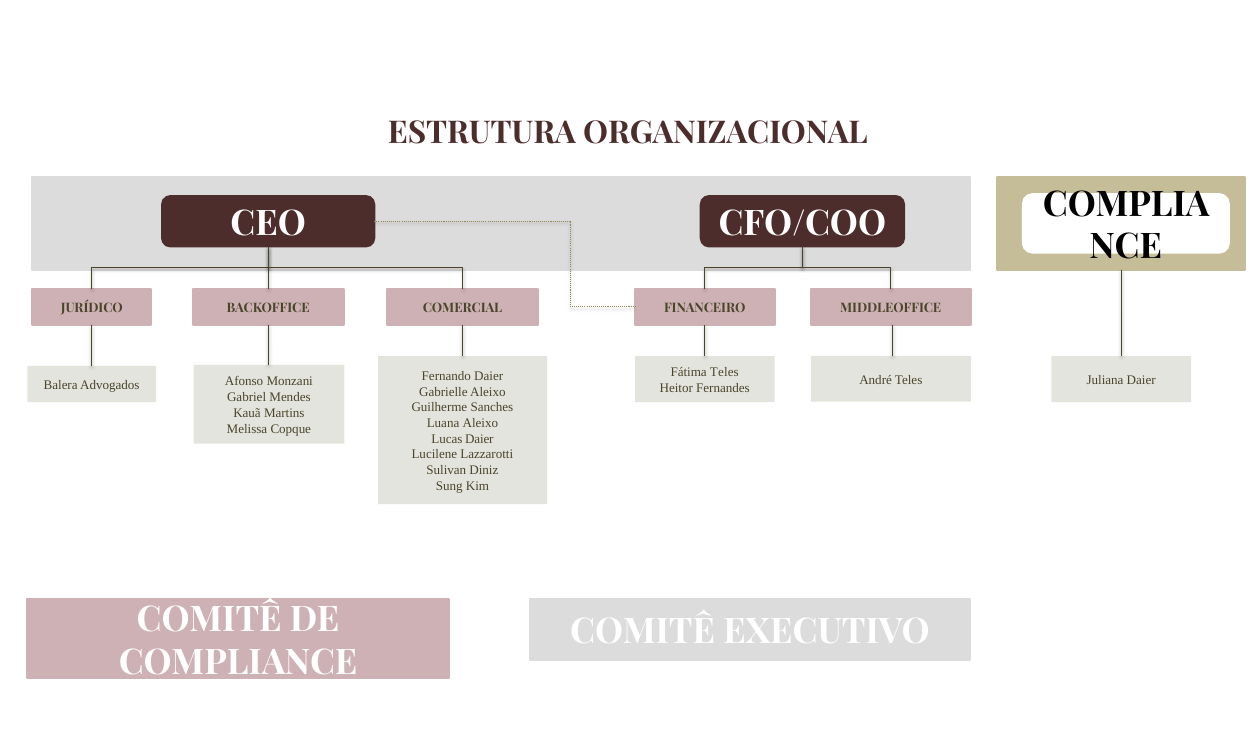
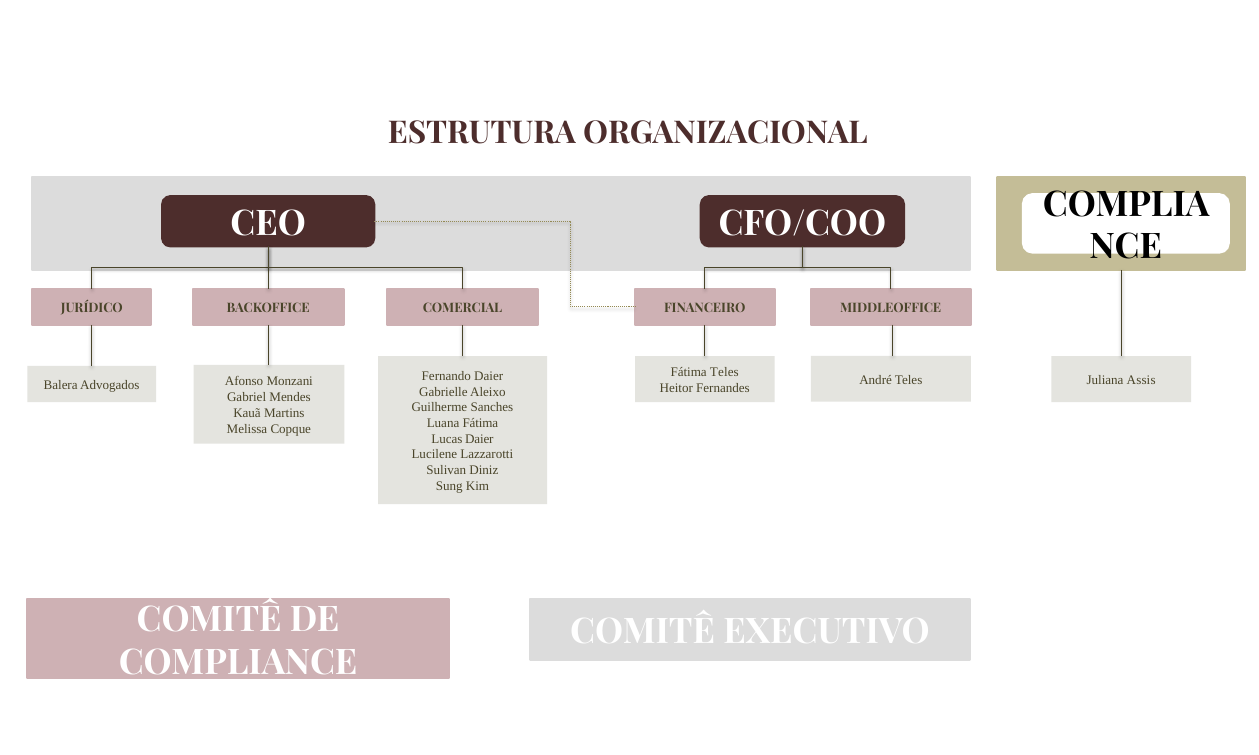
Juliana Daier: Daier -> Assis (1141, 380)
Luana Aleixo: Aleixo -> Fátima (480, 423)
